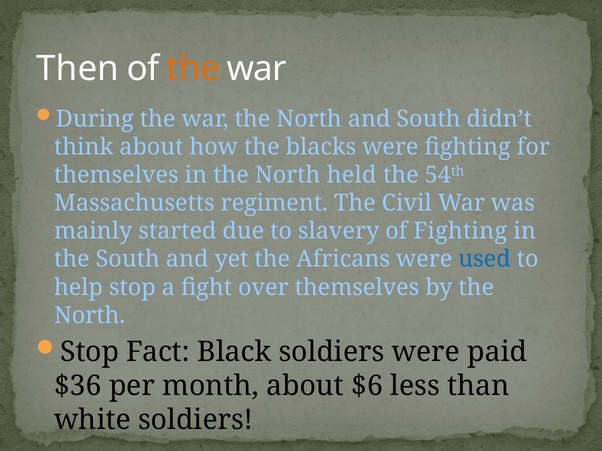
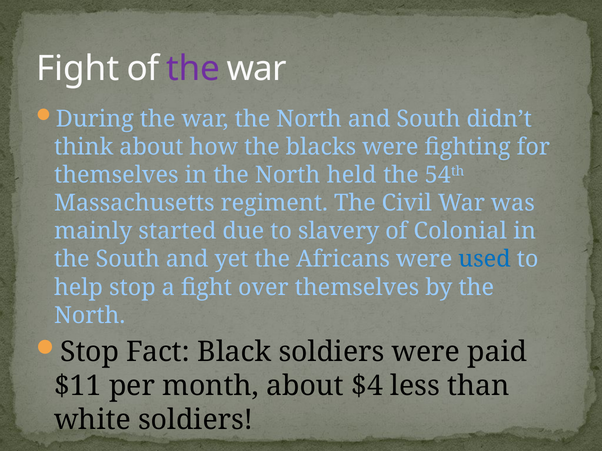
Then: Then -> Fight (78, 69)
the colour: orange -> purple (193, 69)
of Fighting: Fighting -> Colonial (460, 231)
$36: $36 -> $11 (78, 386)
$6: $6 -> $4 (367, 386)
